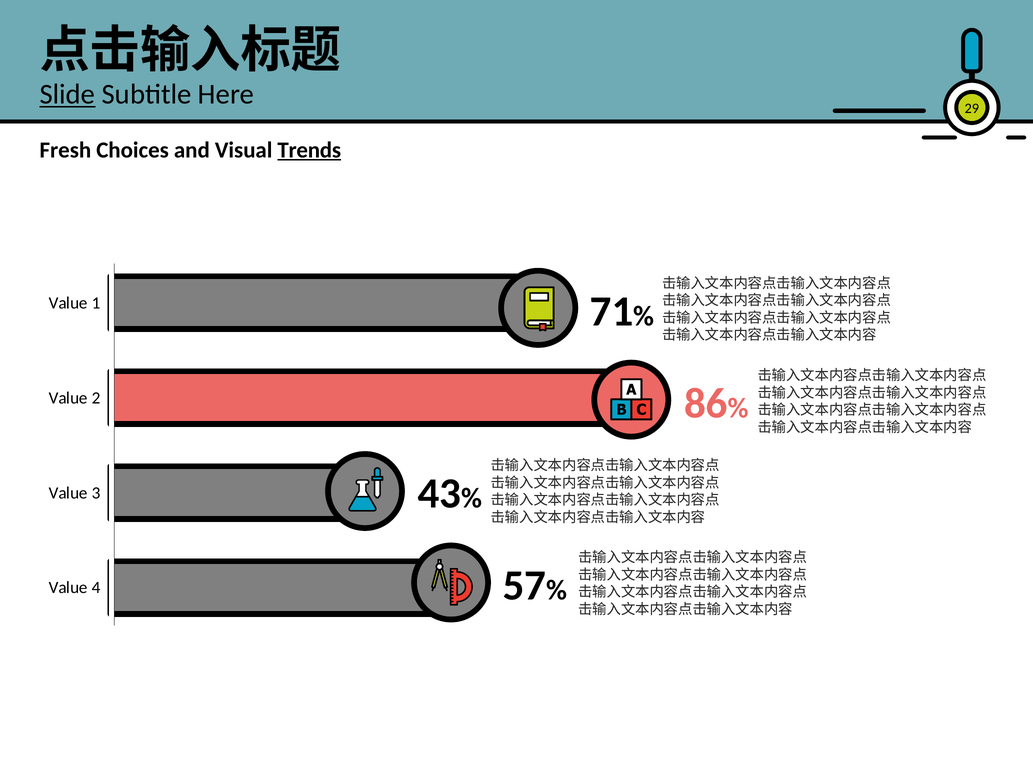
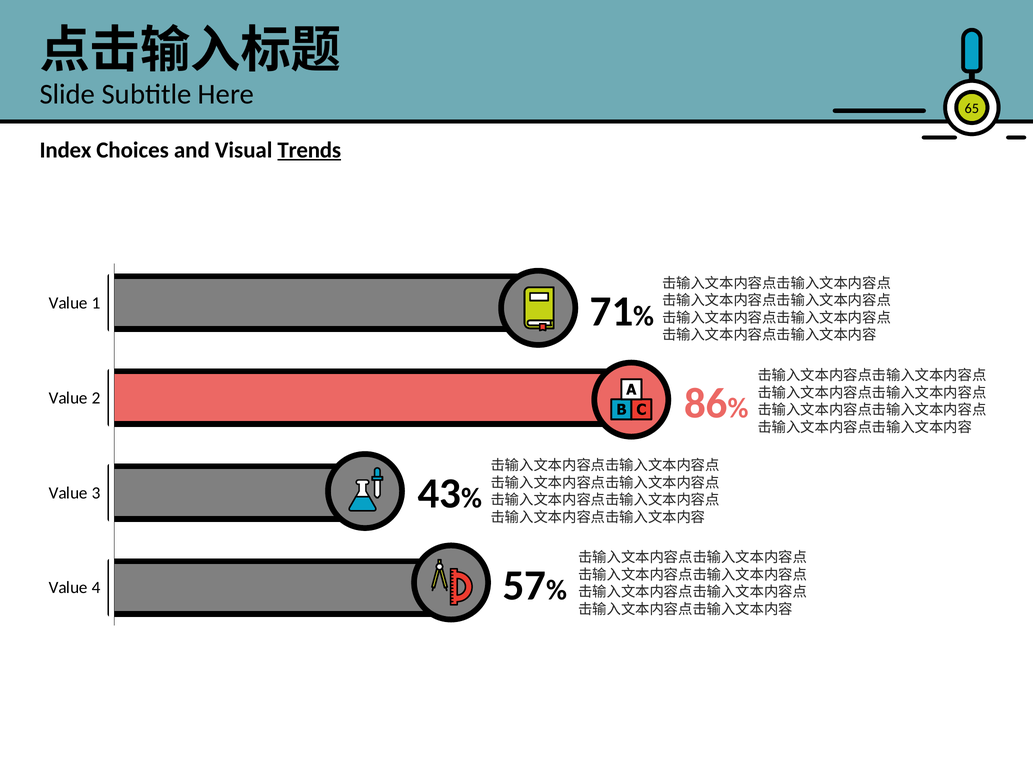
Slide underline: present -> none (67, 94)
29: 29 -> 65 (972, 108)
Fresh: Fresh -> Index (65, 150)
